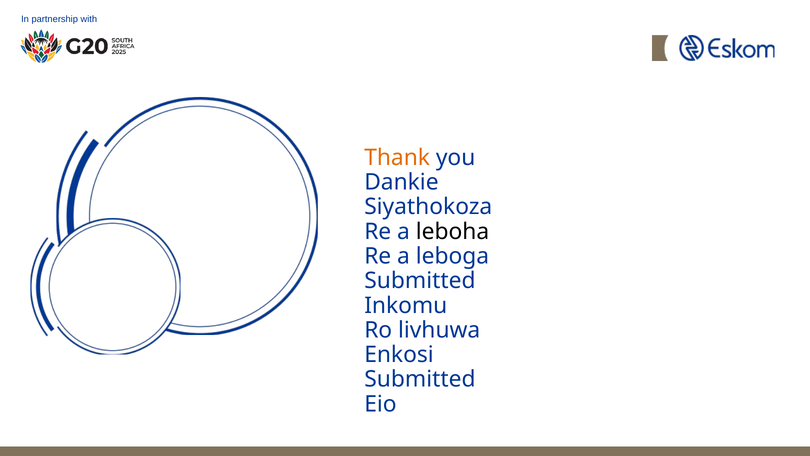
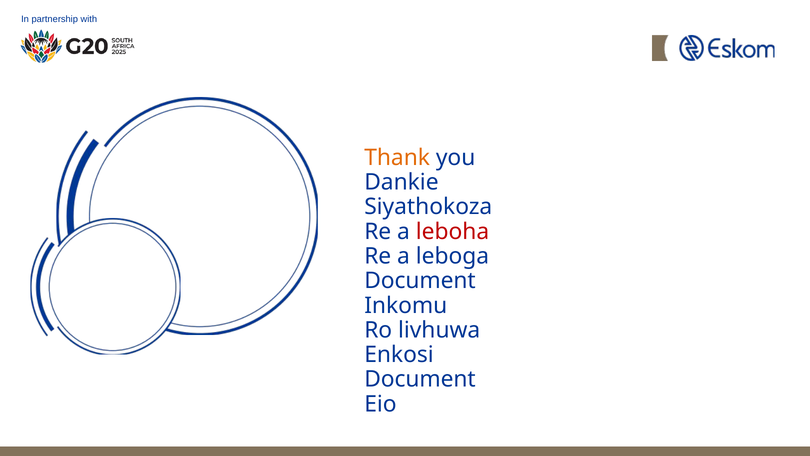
leboha colour: black -> red (453, 231)
Submitted: Submitted -> Document (420, 281)
Submitted: Submitted -> Document (420, 379)
